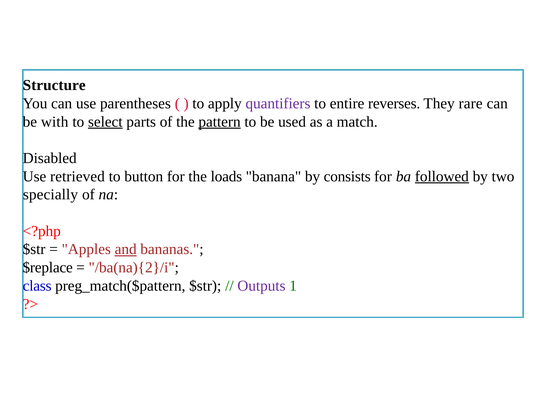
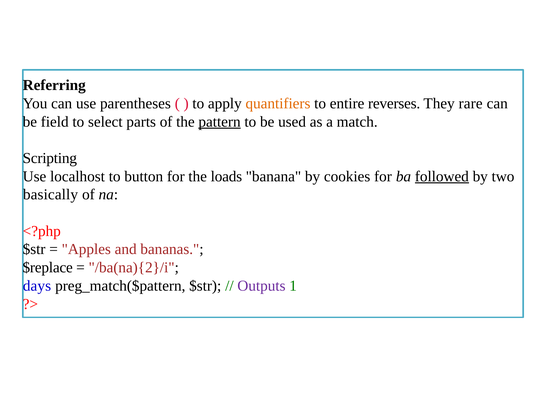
Structure: Structure -> Referring (54, 85)
quantifiers colour: purple -> orange (278, 103)
with: with -> field (55, 122)
select underline: present -> none (105, 122)
Disabled: Disabled -> Scripting (50, 158)
retrieved: retrieved -> localhost (77, 176)
consists: consists -> cookies (347, 176)
specially: specially -> basically (50, 194)
and underline: present -> none (126, 249)
class: class -> days (37, 285)
